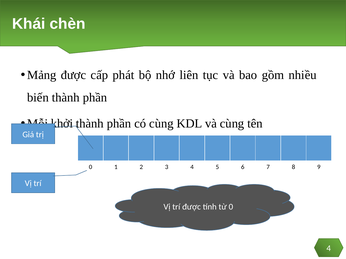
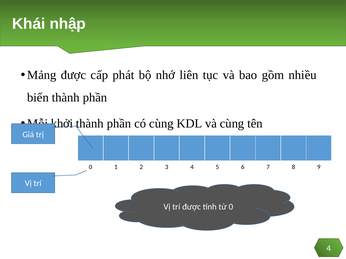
chèn: chèn -> nhập (68, 24)
